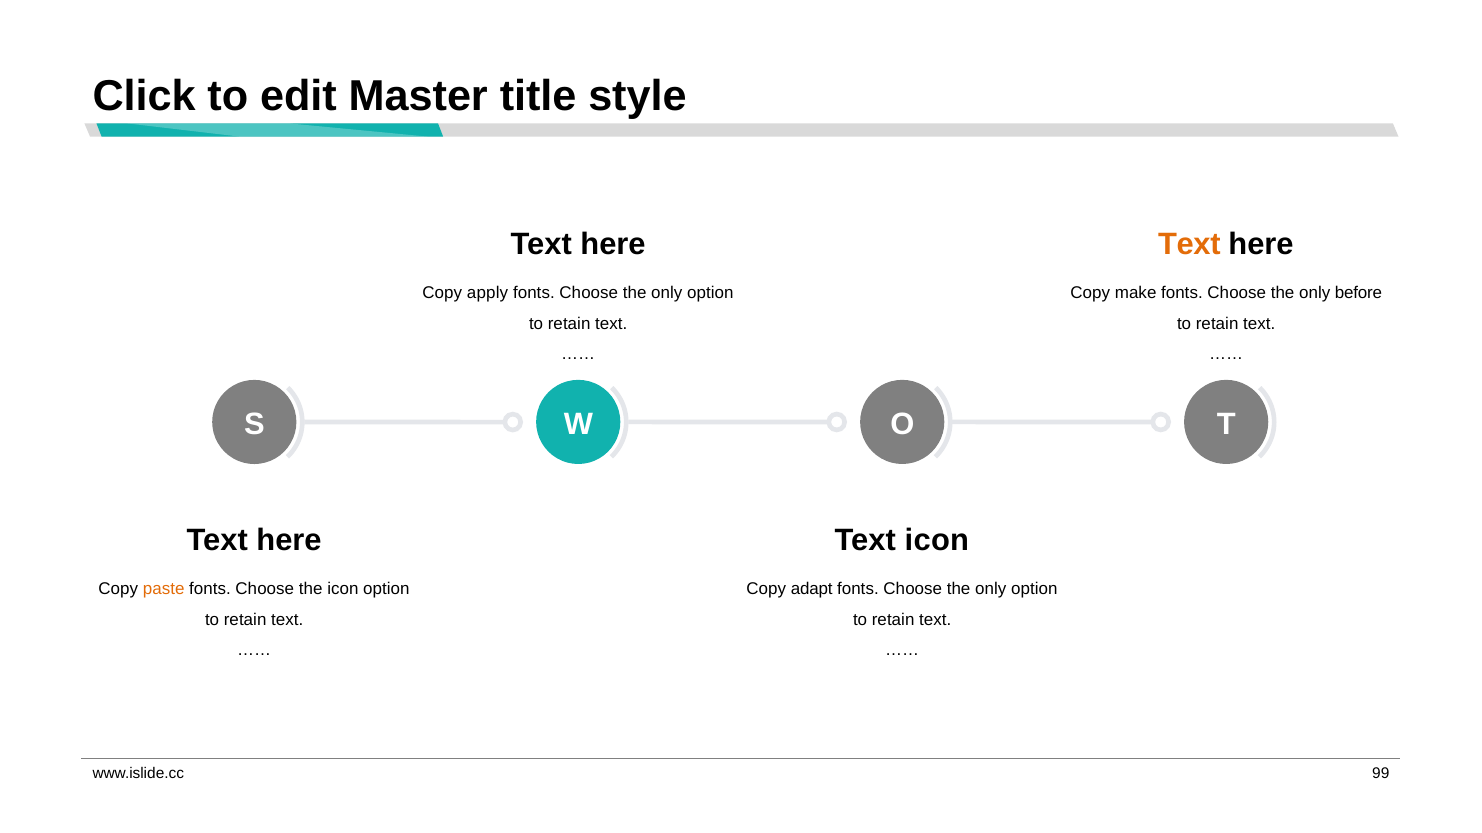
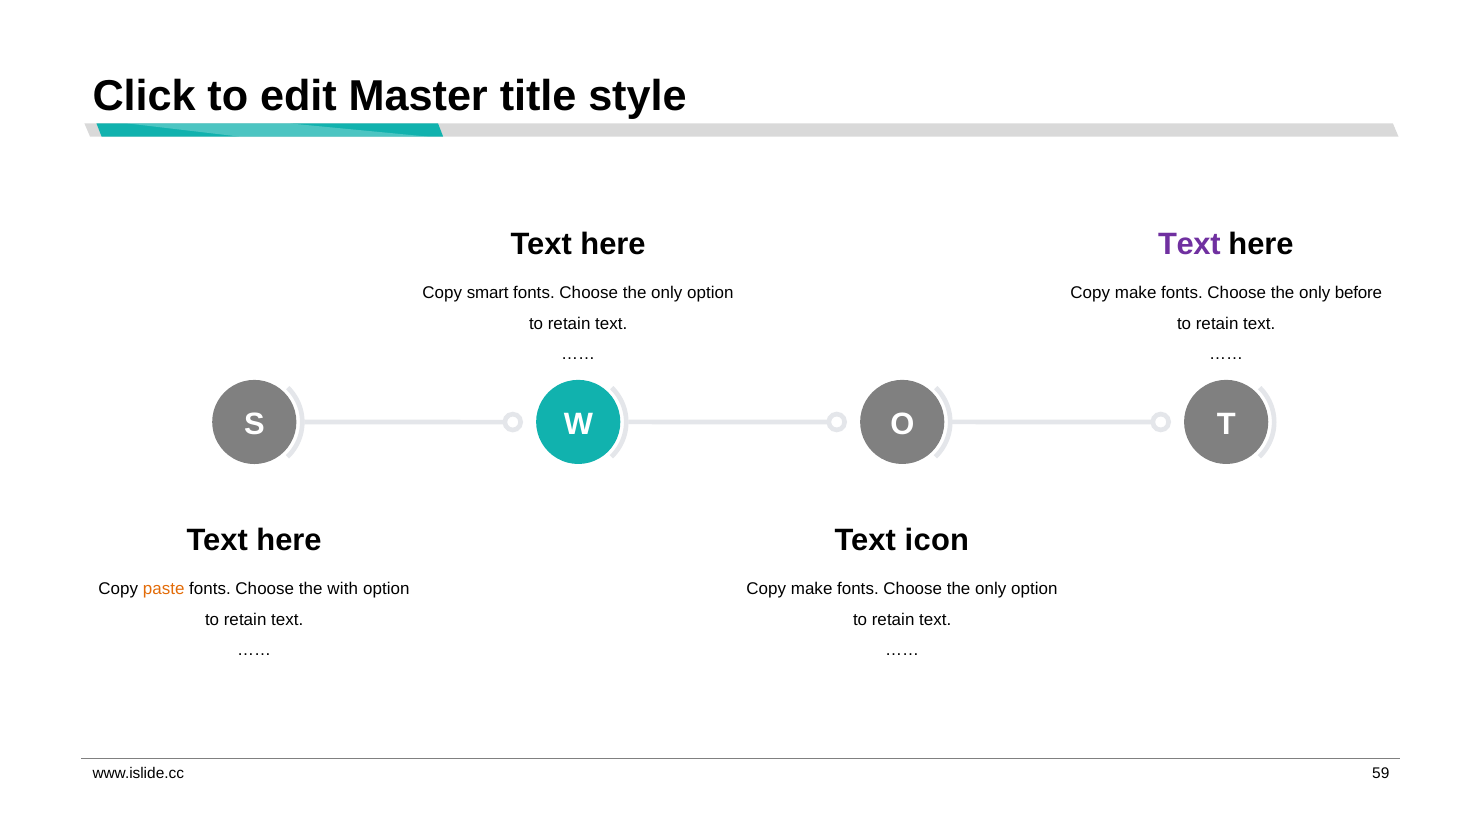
Text colour: orange -> purple (1189, 244)
apply: apply -> smart (488, 293)
the icon: icon -> with (343, 589)
adapt: adapt -> make (812, 589)
99: 99 -> 59 (1381, 774)
